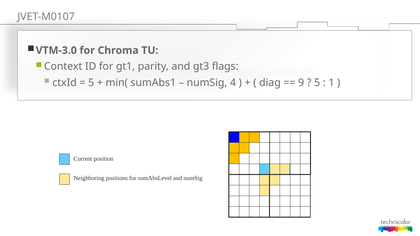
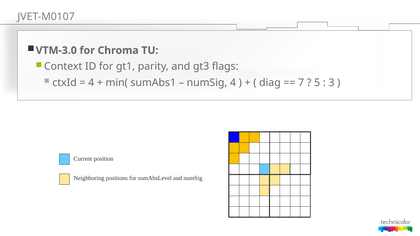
5: 5 -> 4 (91, 83)
9: 9 -> 7 (301, 83)
1: 1 -> 3 (331, 83)
